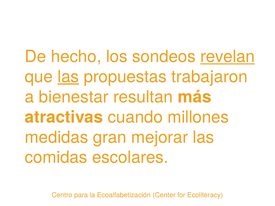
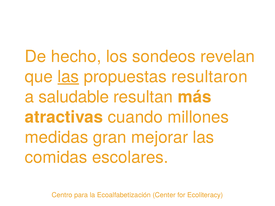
revelan underline: present -> none (228, 57)
trabajaron: trabajaron -> resultaron (209, 77)
bienestar: bienestar -> saludable (74, 97)
